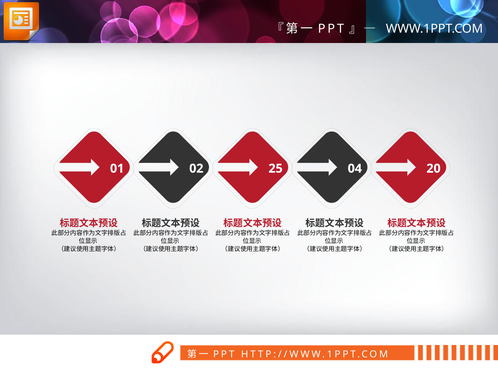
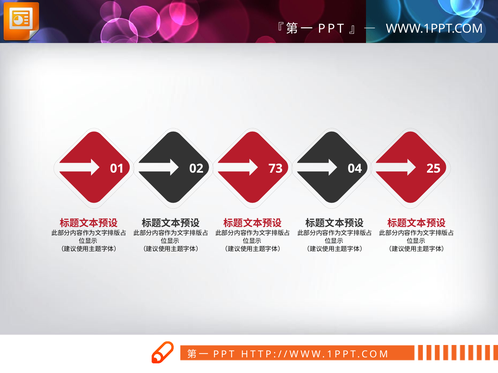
25: 25 -> 73 (276, 169)
20: 20 -> 25 (434, 169)
